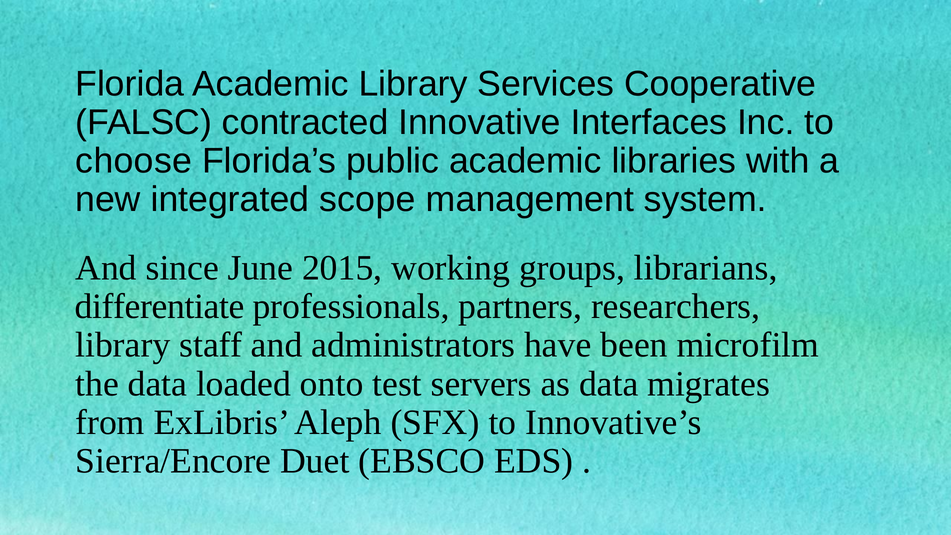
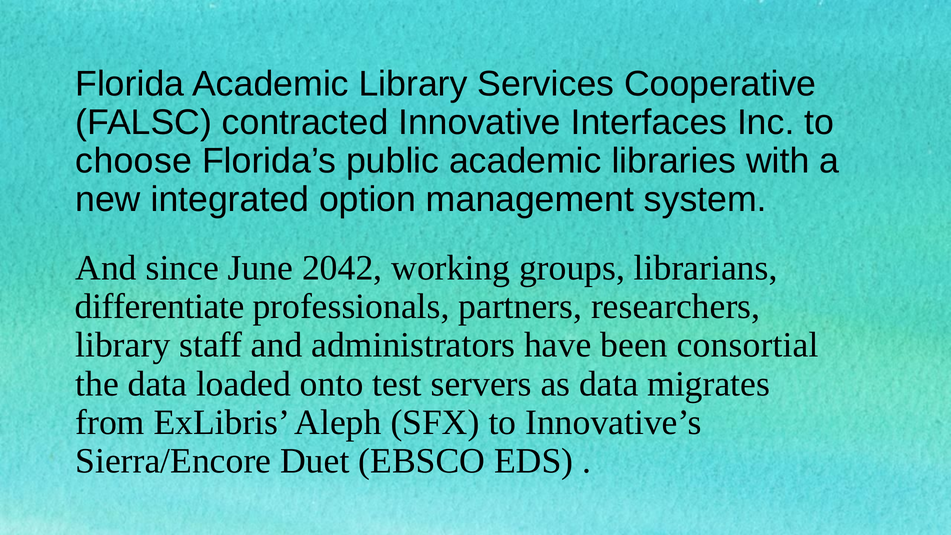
scope: scope -> option (368, 200)
2015: 2015 -> 2042 (342, 268)
microfilm: microfilm -> consortial (748, 345)
